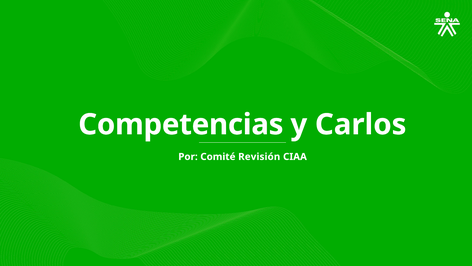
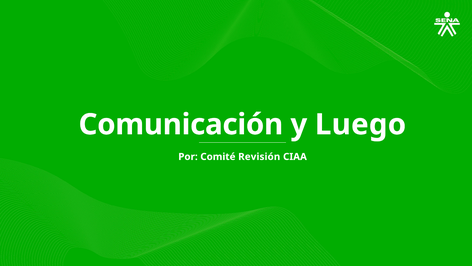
Competencias: Competencias -> Comunicación (181, 124)
Carlos: Carlos -> Luego (361, 124)
